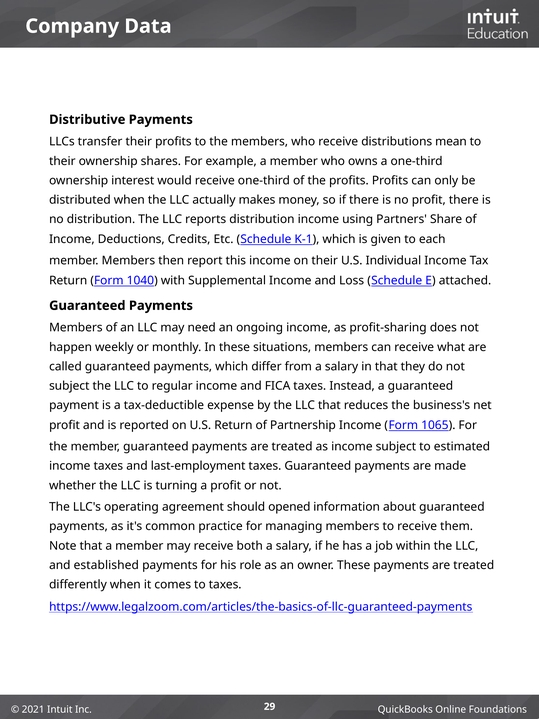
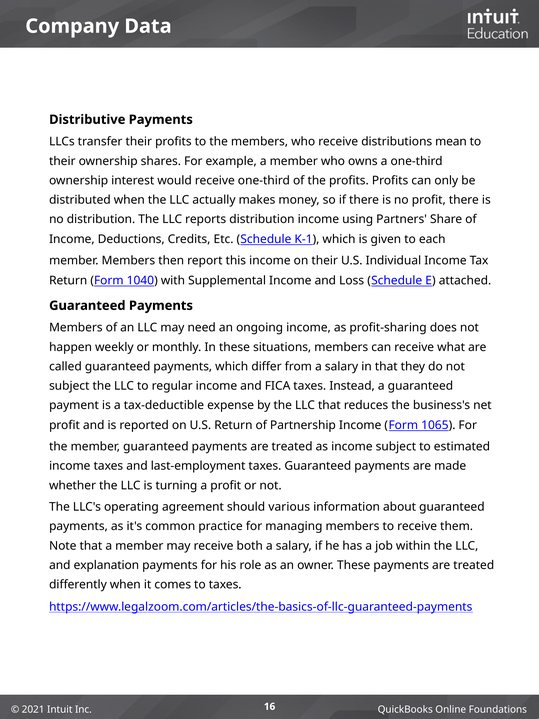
opened: opened -> various (289, 507)
established: established -> explanation (106, 565)
29: 29 -> 16 (270, 706)
